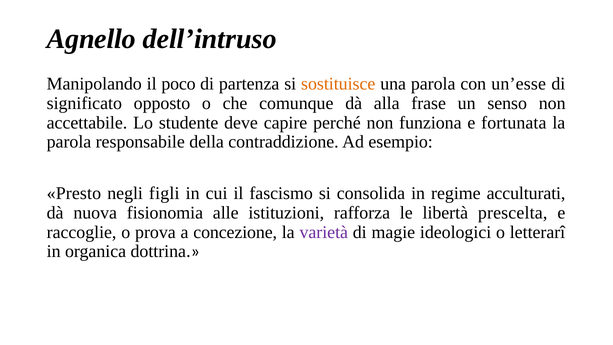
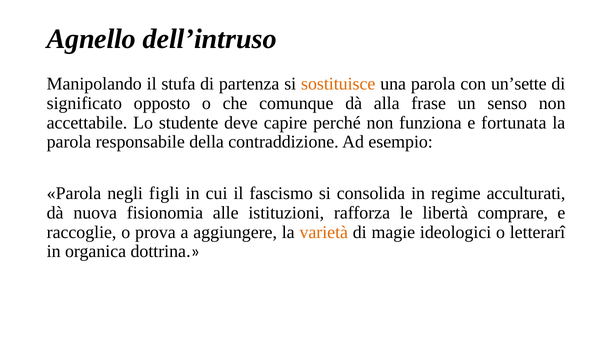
poco: poco -> stufa (179, 84)
un’esse: un’esse -> un’sette (519, 84)
Presto: Presto -> Parola (74, 193)
prescelta: prescelta -> comprare (513, 213)
concezione: concezione -> aggiungere (235, 232)
varietà colour: purple -> orange (324, 232)
